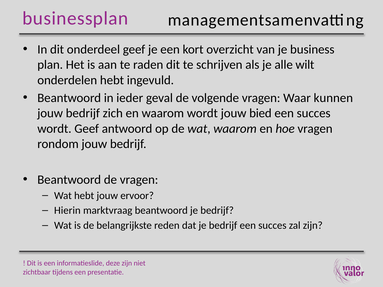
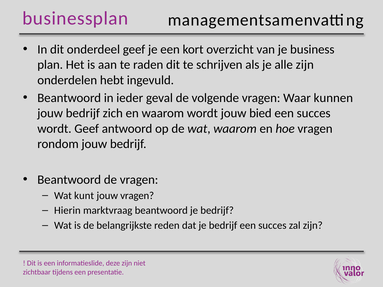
alle wilt: wilt -> zijn (305, 65)
Wat hebt: hebt -> kunt (84, 196)
jouw ervoor: ervoor -> vragen (137, 196)
